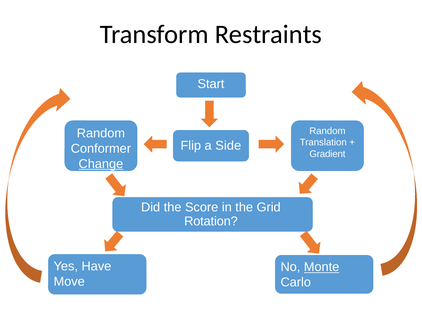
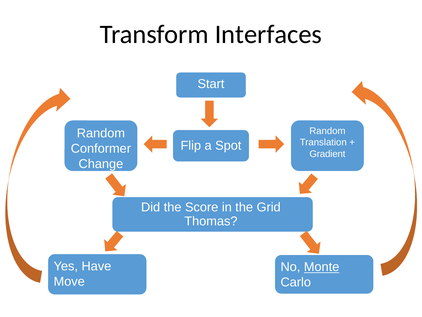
Restraints: Restraints -> Interfaces (268, 34)
Side: Side -> Spot (228, 145)
Change underline: present -> none (101, 164)
Rotation: Rotation -> Thomas (211, 221)
